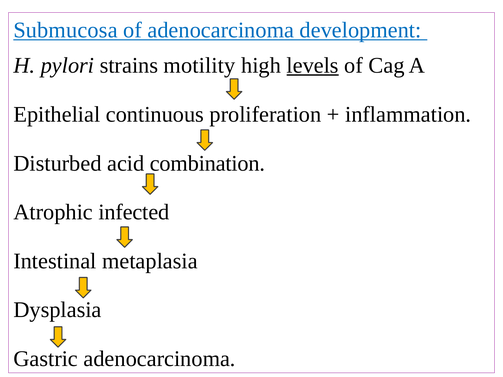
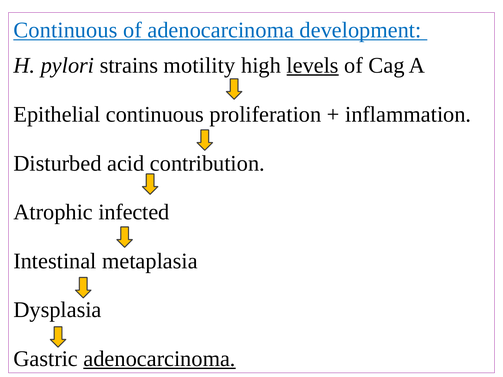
Submucosa: Submucosa -> Continuous (66, 30)
combination: combination -> contribution (207, 163)
adenocarcinoma underline: none -> present (160, 359)
